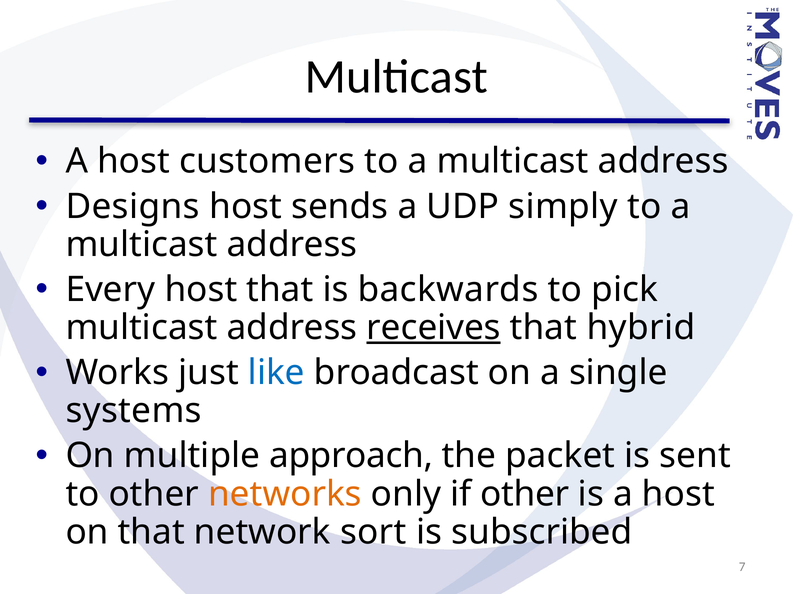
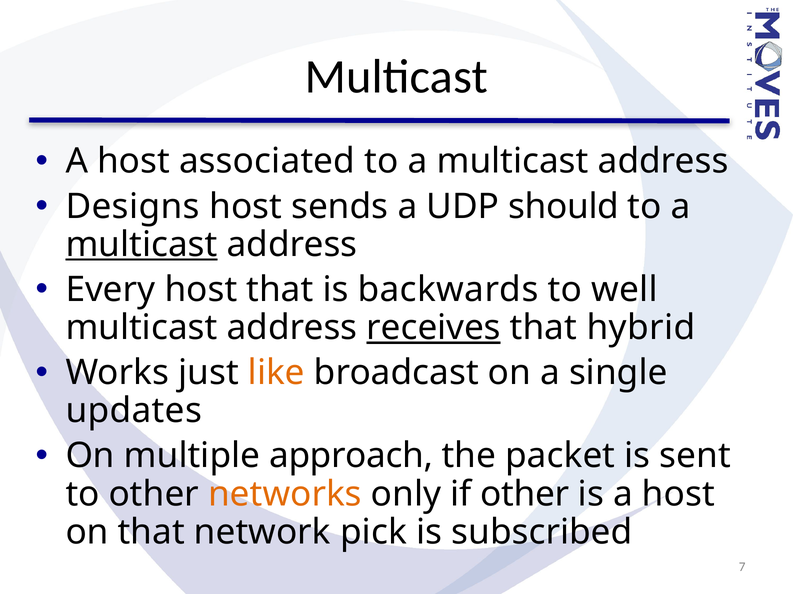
customers: customers -> associated (267, 162)
simply: simply -> should (564, 207)
multicast underline: none -> present (141, 245)
pick: pick -> well (625, 290)
like colour: blue -> orange (276, 373)
systems: systems -> updates (134, 411)
sort: sort -> pick (373, 533)
